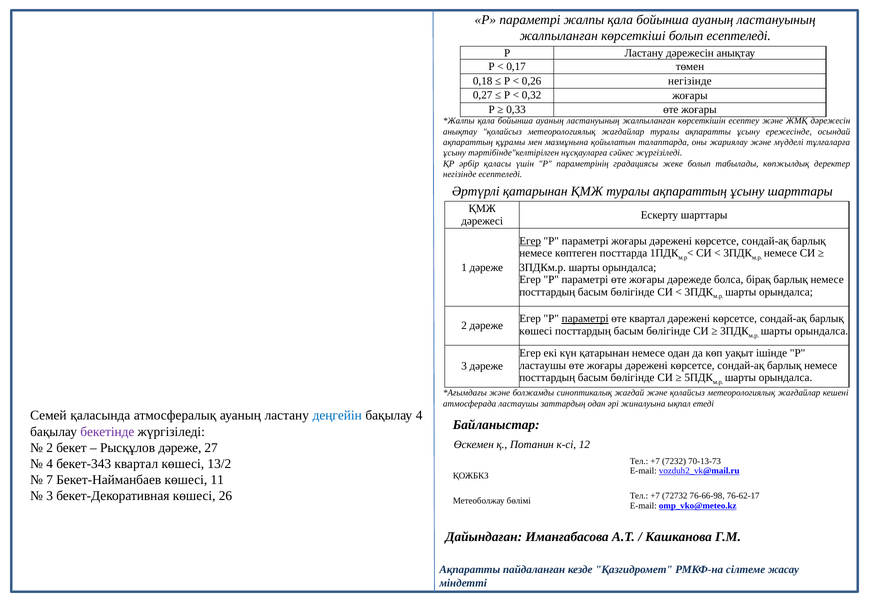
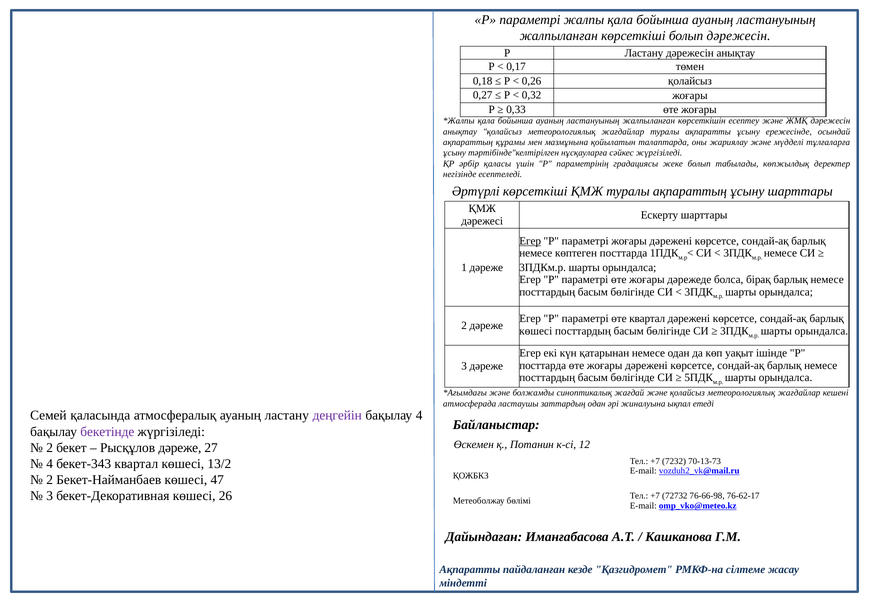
болып есептеледі: есептеледі -> дәрежесін (739, 36)
0,26 негізінде: негізінде -> қолайсыз (690, 81)
Әртүрлі қатарынан: қатарынан -> көрсеткіші (535, 191)
параметрі underline: present -> none (585, 319)
ластаушы: ластаушы -> посттарда (543, 365)
деңгейін colour: blue -> purple (337, 415)
7: 7 -> 2 (50, 479)
11: 11 -> 47 (217, 479)
